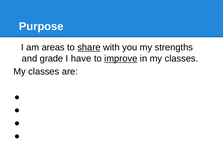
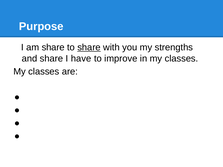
am areas: areas -> share (53, 47)
and grade: grade -> share (51, 59)
improve underline: present -> none (121, 59)
